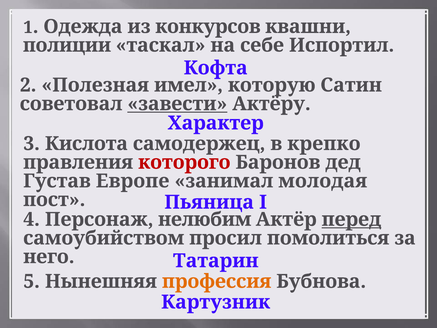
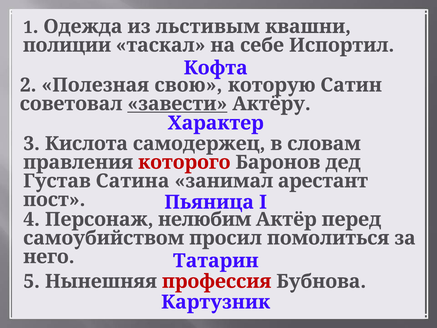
конкурсов: конкурсов -> льстивым (208, 27)
имел: имел -> свою (188, 85)
крепко: крепко -> словам (324, 144)
Европе: Европе -> Сатина (133, 181)
молодая: молодая -> арестант (323, 181)
перед underline: present -> none (351, 219)
профессия colour: orange -> red (217, 281)
